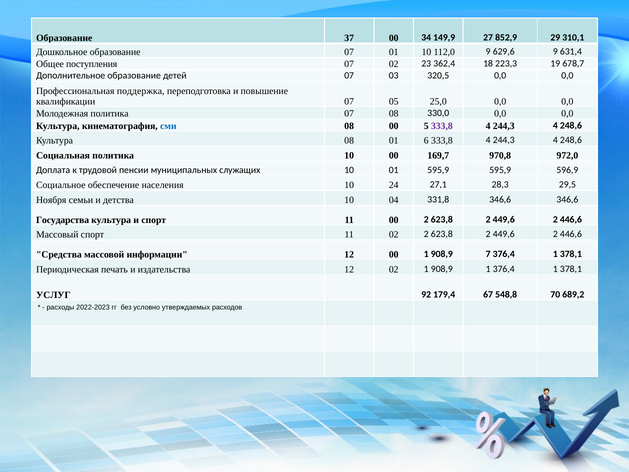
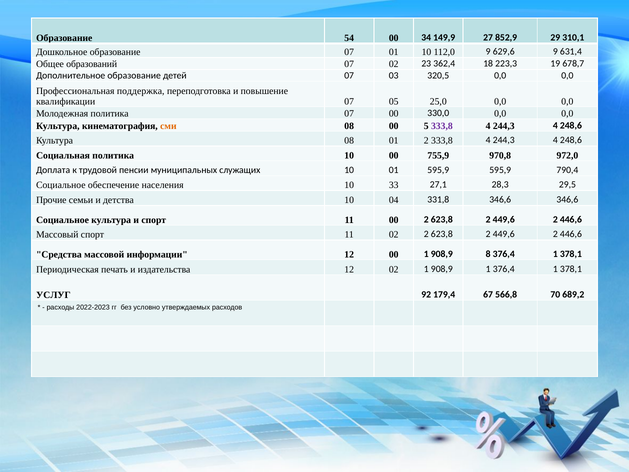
37: 37 -> 54 (349, 38)
поступления: поступления -> образований (92, 64)
07 08: 08 -> 00 (394, 113)
сми colour: blue -> orange (168, 126)
01 6: 6 -> 2 (426, 141)
169,7: 169,7 -> 755,9 (438, 156)
596,9: 596,9 -> 790,4 (567, 170)
24: 24 -> 33 (394, 185)
Ноября: Ноября -> Прочие (51, 200)
Государства: Государства -> Социальное (63, 220)
7: 7 -> 8 (488, 254)
548,8: 548,8 -> 566,8 (506, 294)
